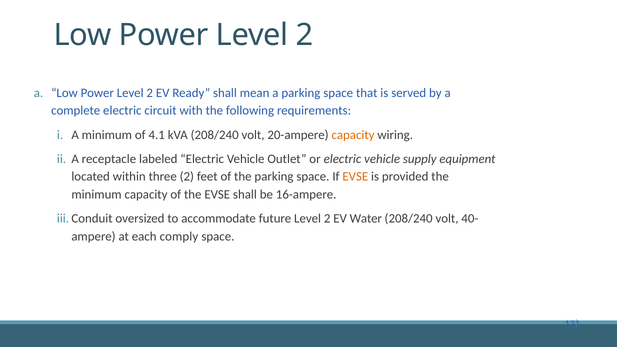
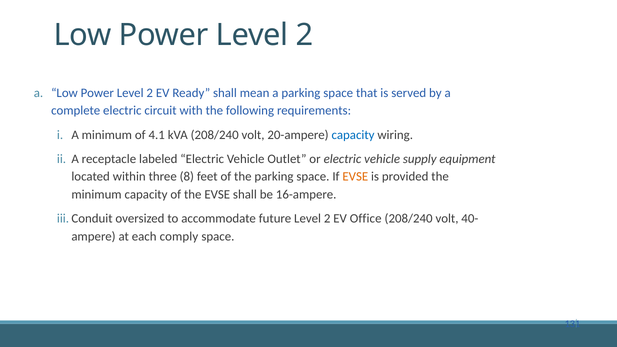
capacity colour: orange -> blue (353, 135)
three 2: 2 -> 8 (187, 177)
Water: Water -> Office (366, 219)
